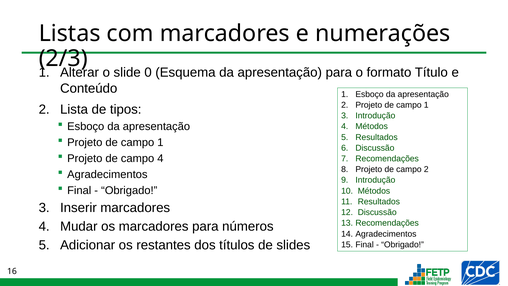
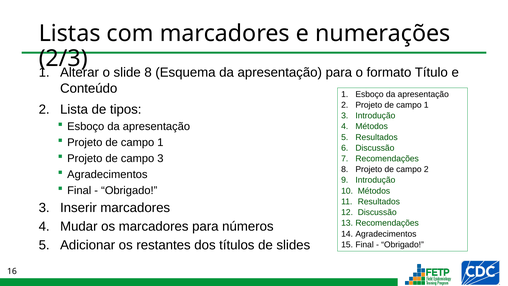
slide 0: 0 -> 8 (148, 72)
campo 4: 4 -> 3 (160, 158)
